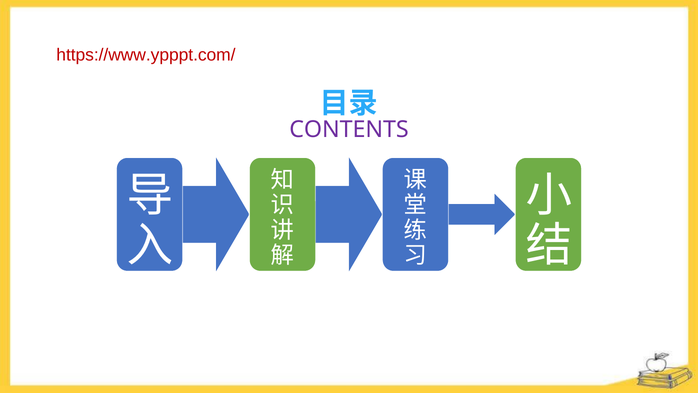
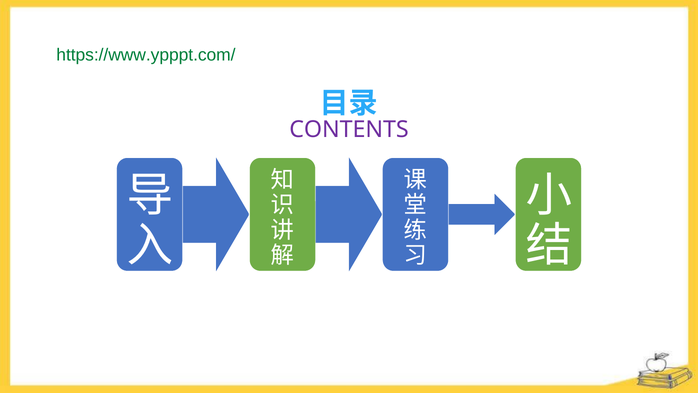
https://www.ypppt.com/ colour: red -> green (146, 55)
